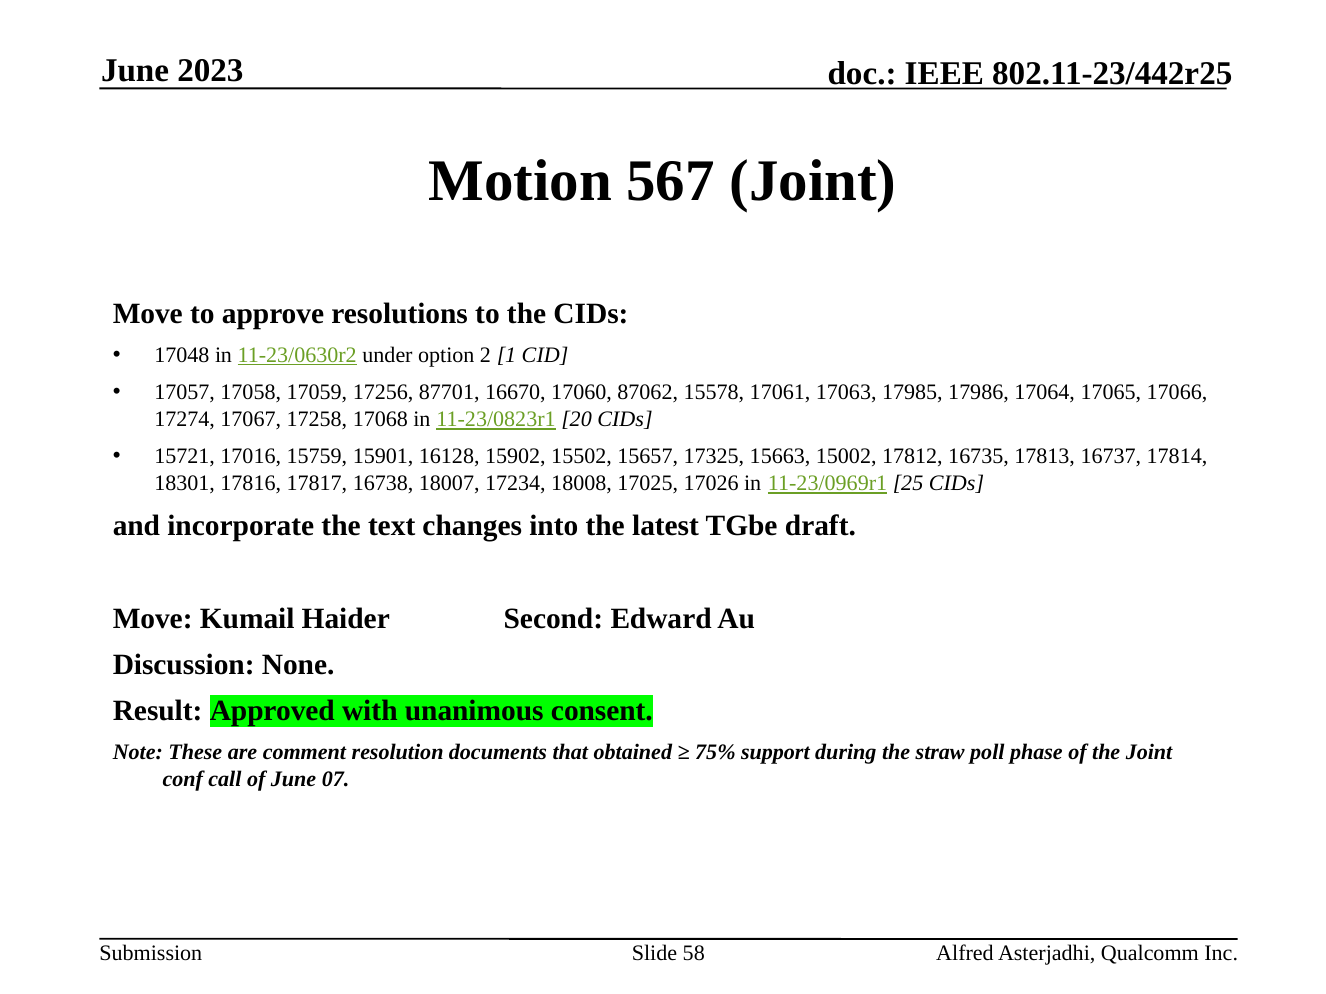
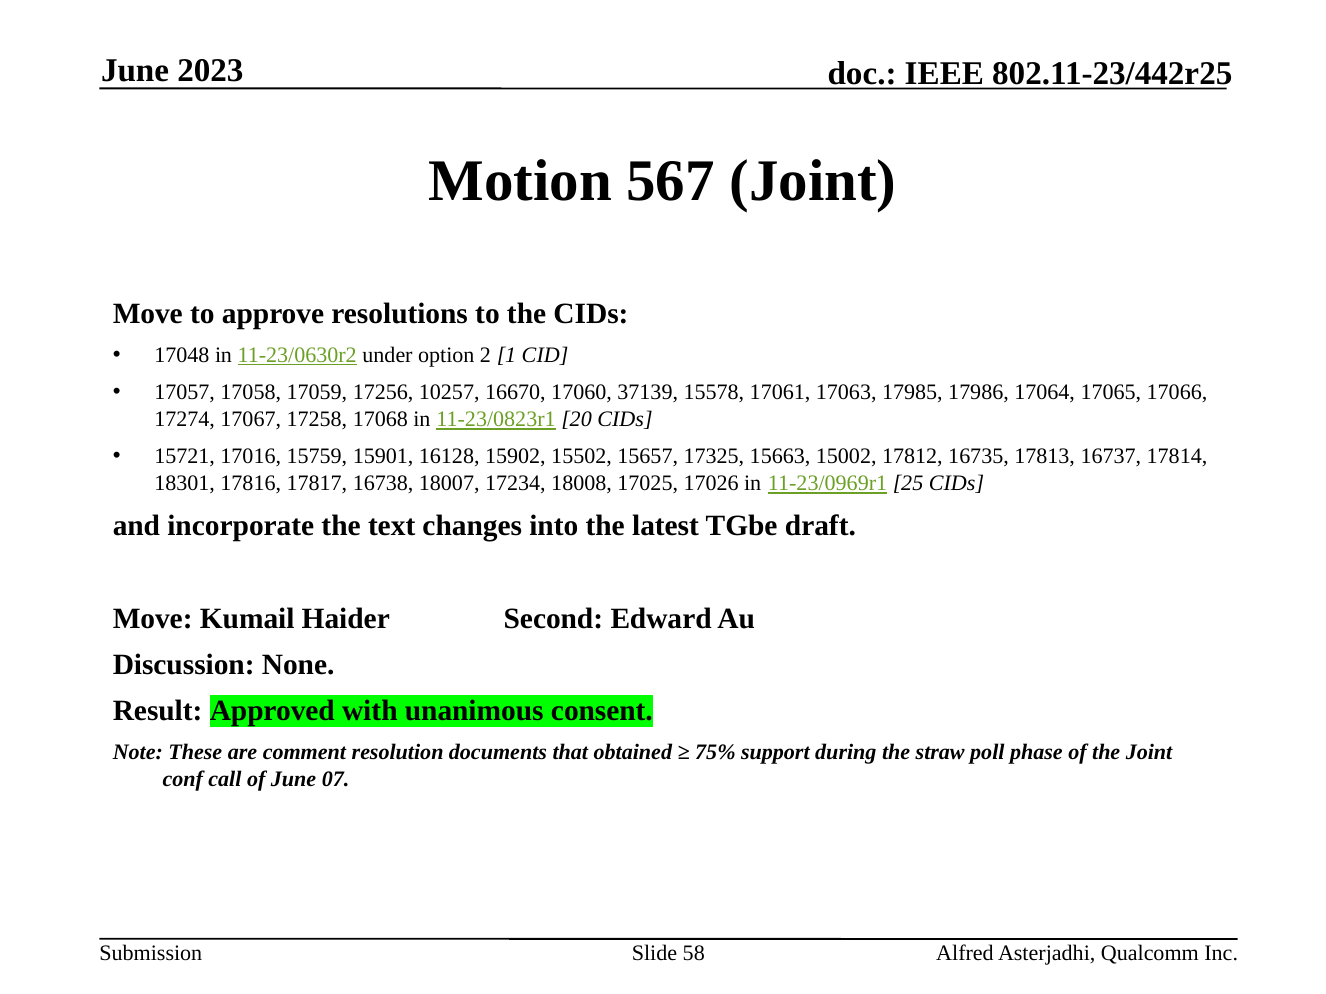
87701: 87701 -> 10257 (449, 393)
87062: 87062 -> 37139 (648, 393)
